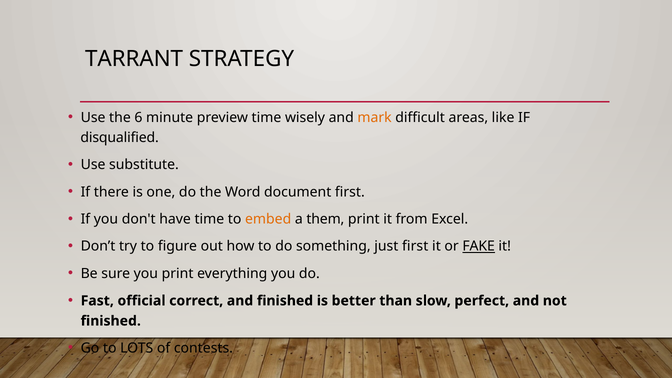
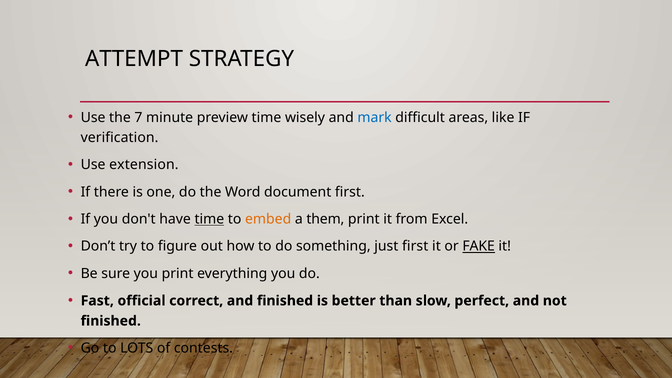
TARRANT: TARRANT -> ATTEMPT (134, 59)
6: 6 -> 7 (138, 117)
mark colour: orange -> blue (375, 117)
disqualified: disqualified -> verification (120, 138)
substitute: substitute -> extension (144, 165)
time underline: none -> present (209, 219)
